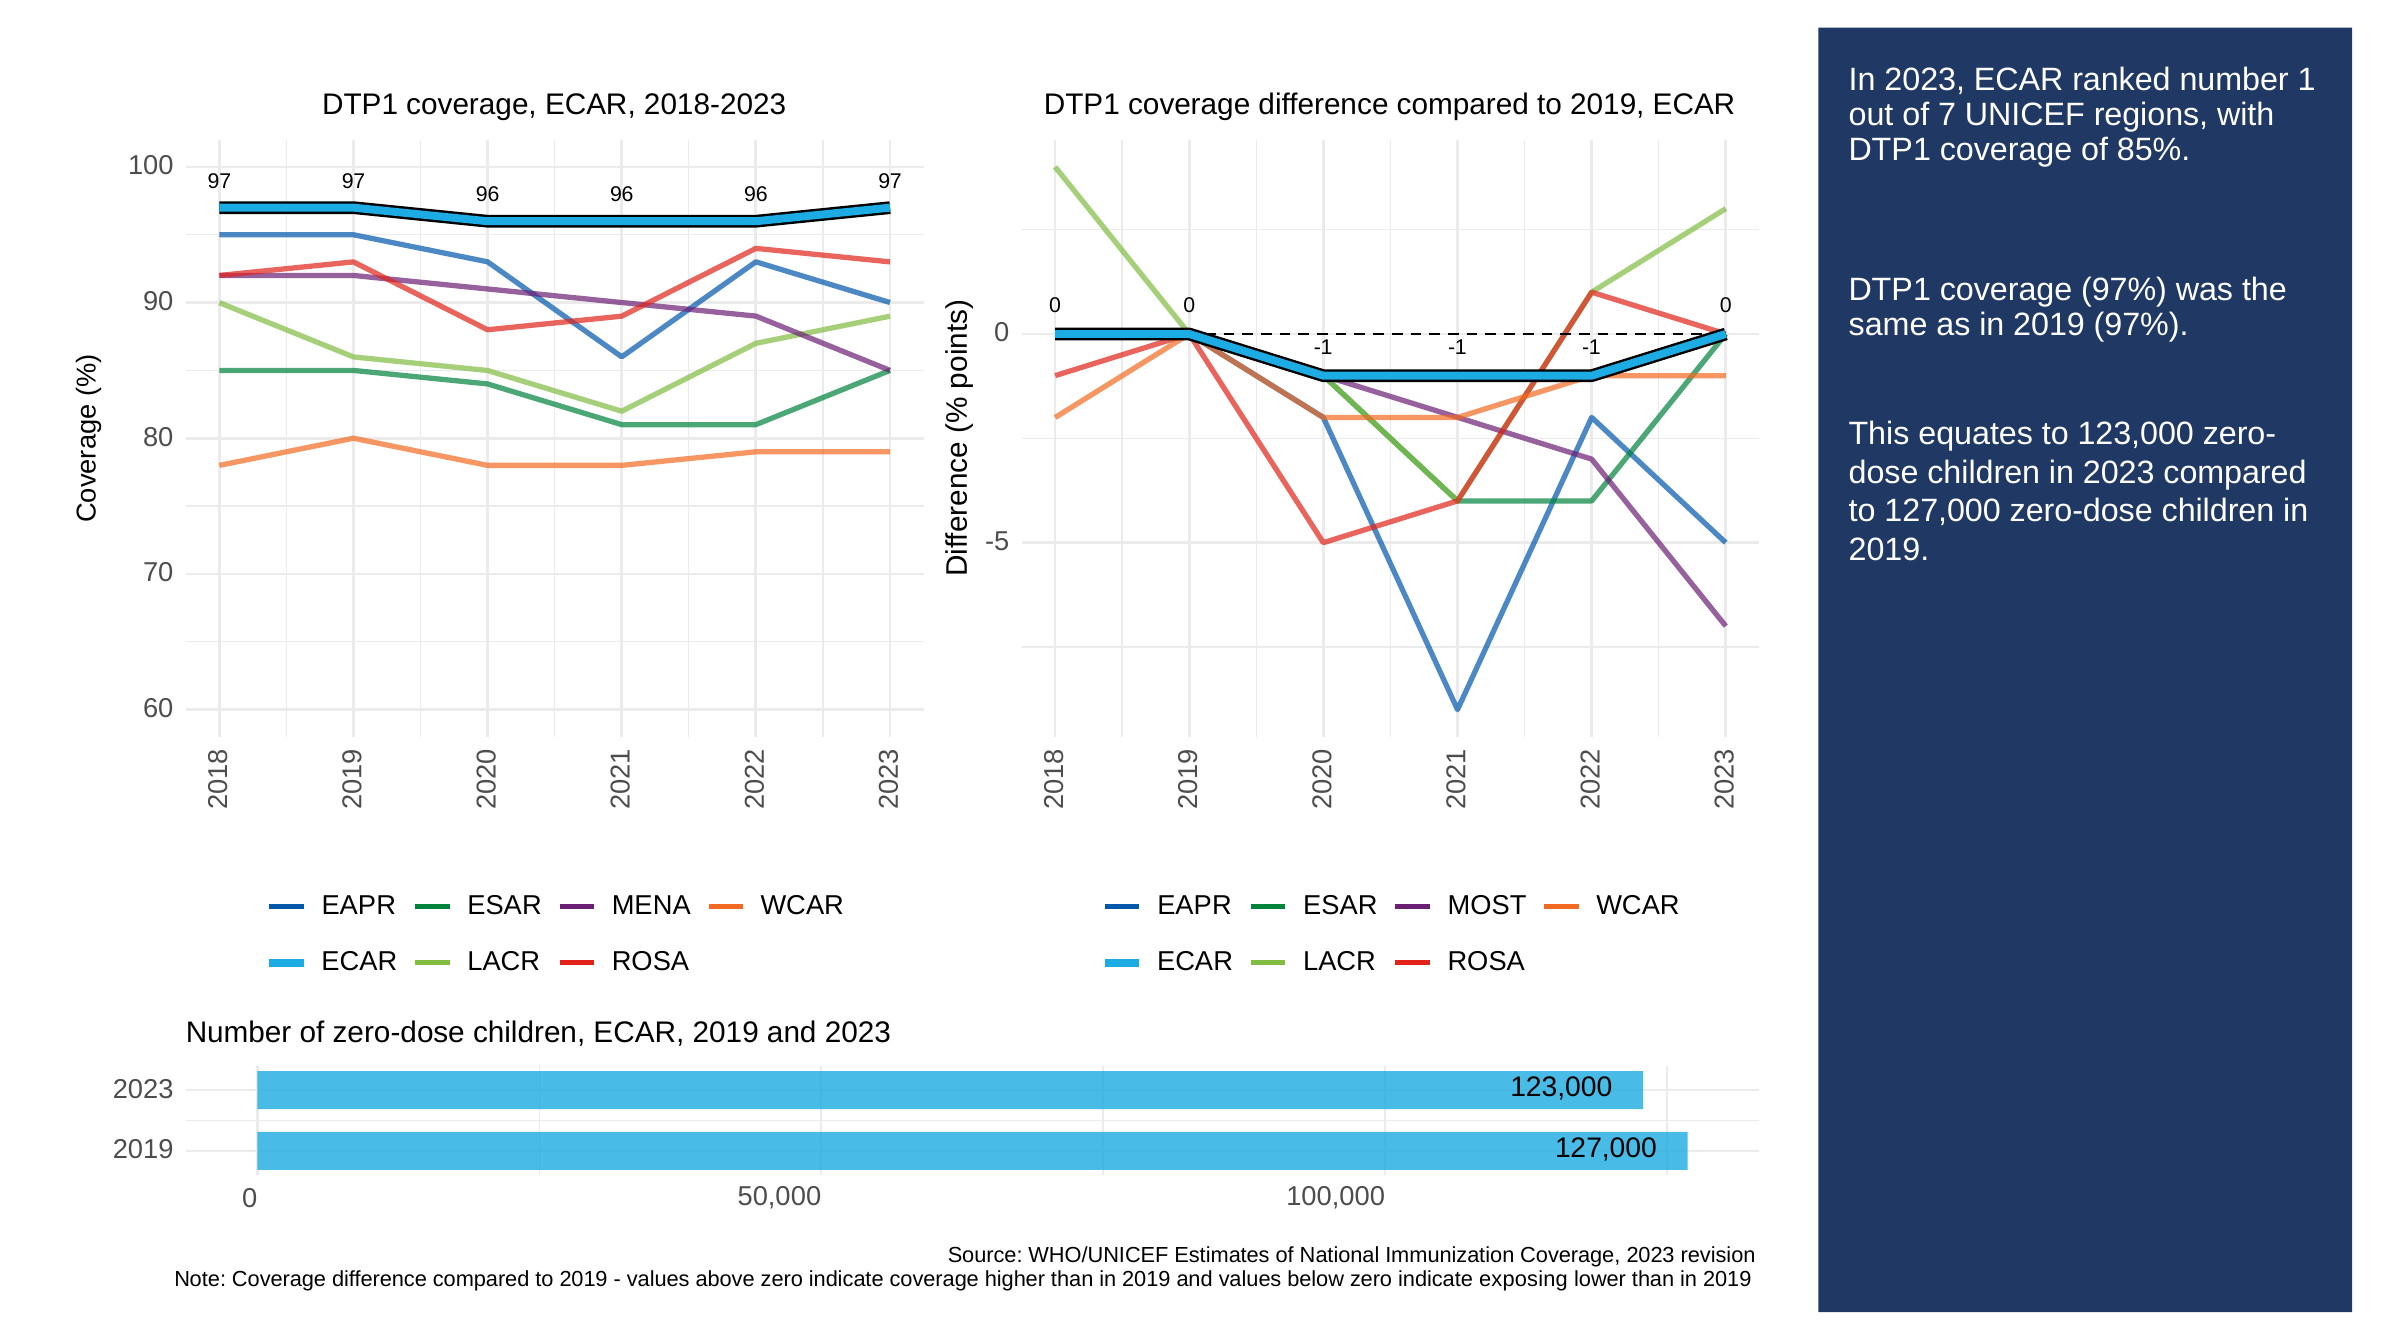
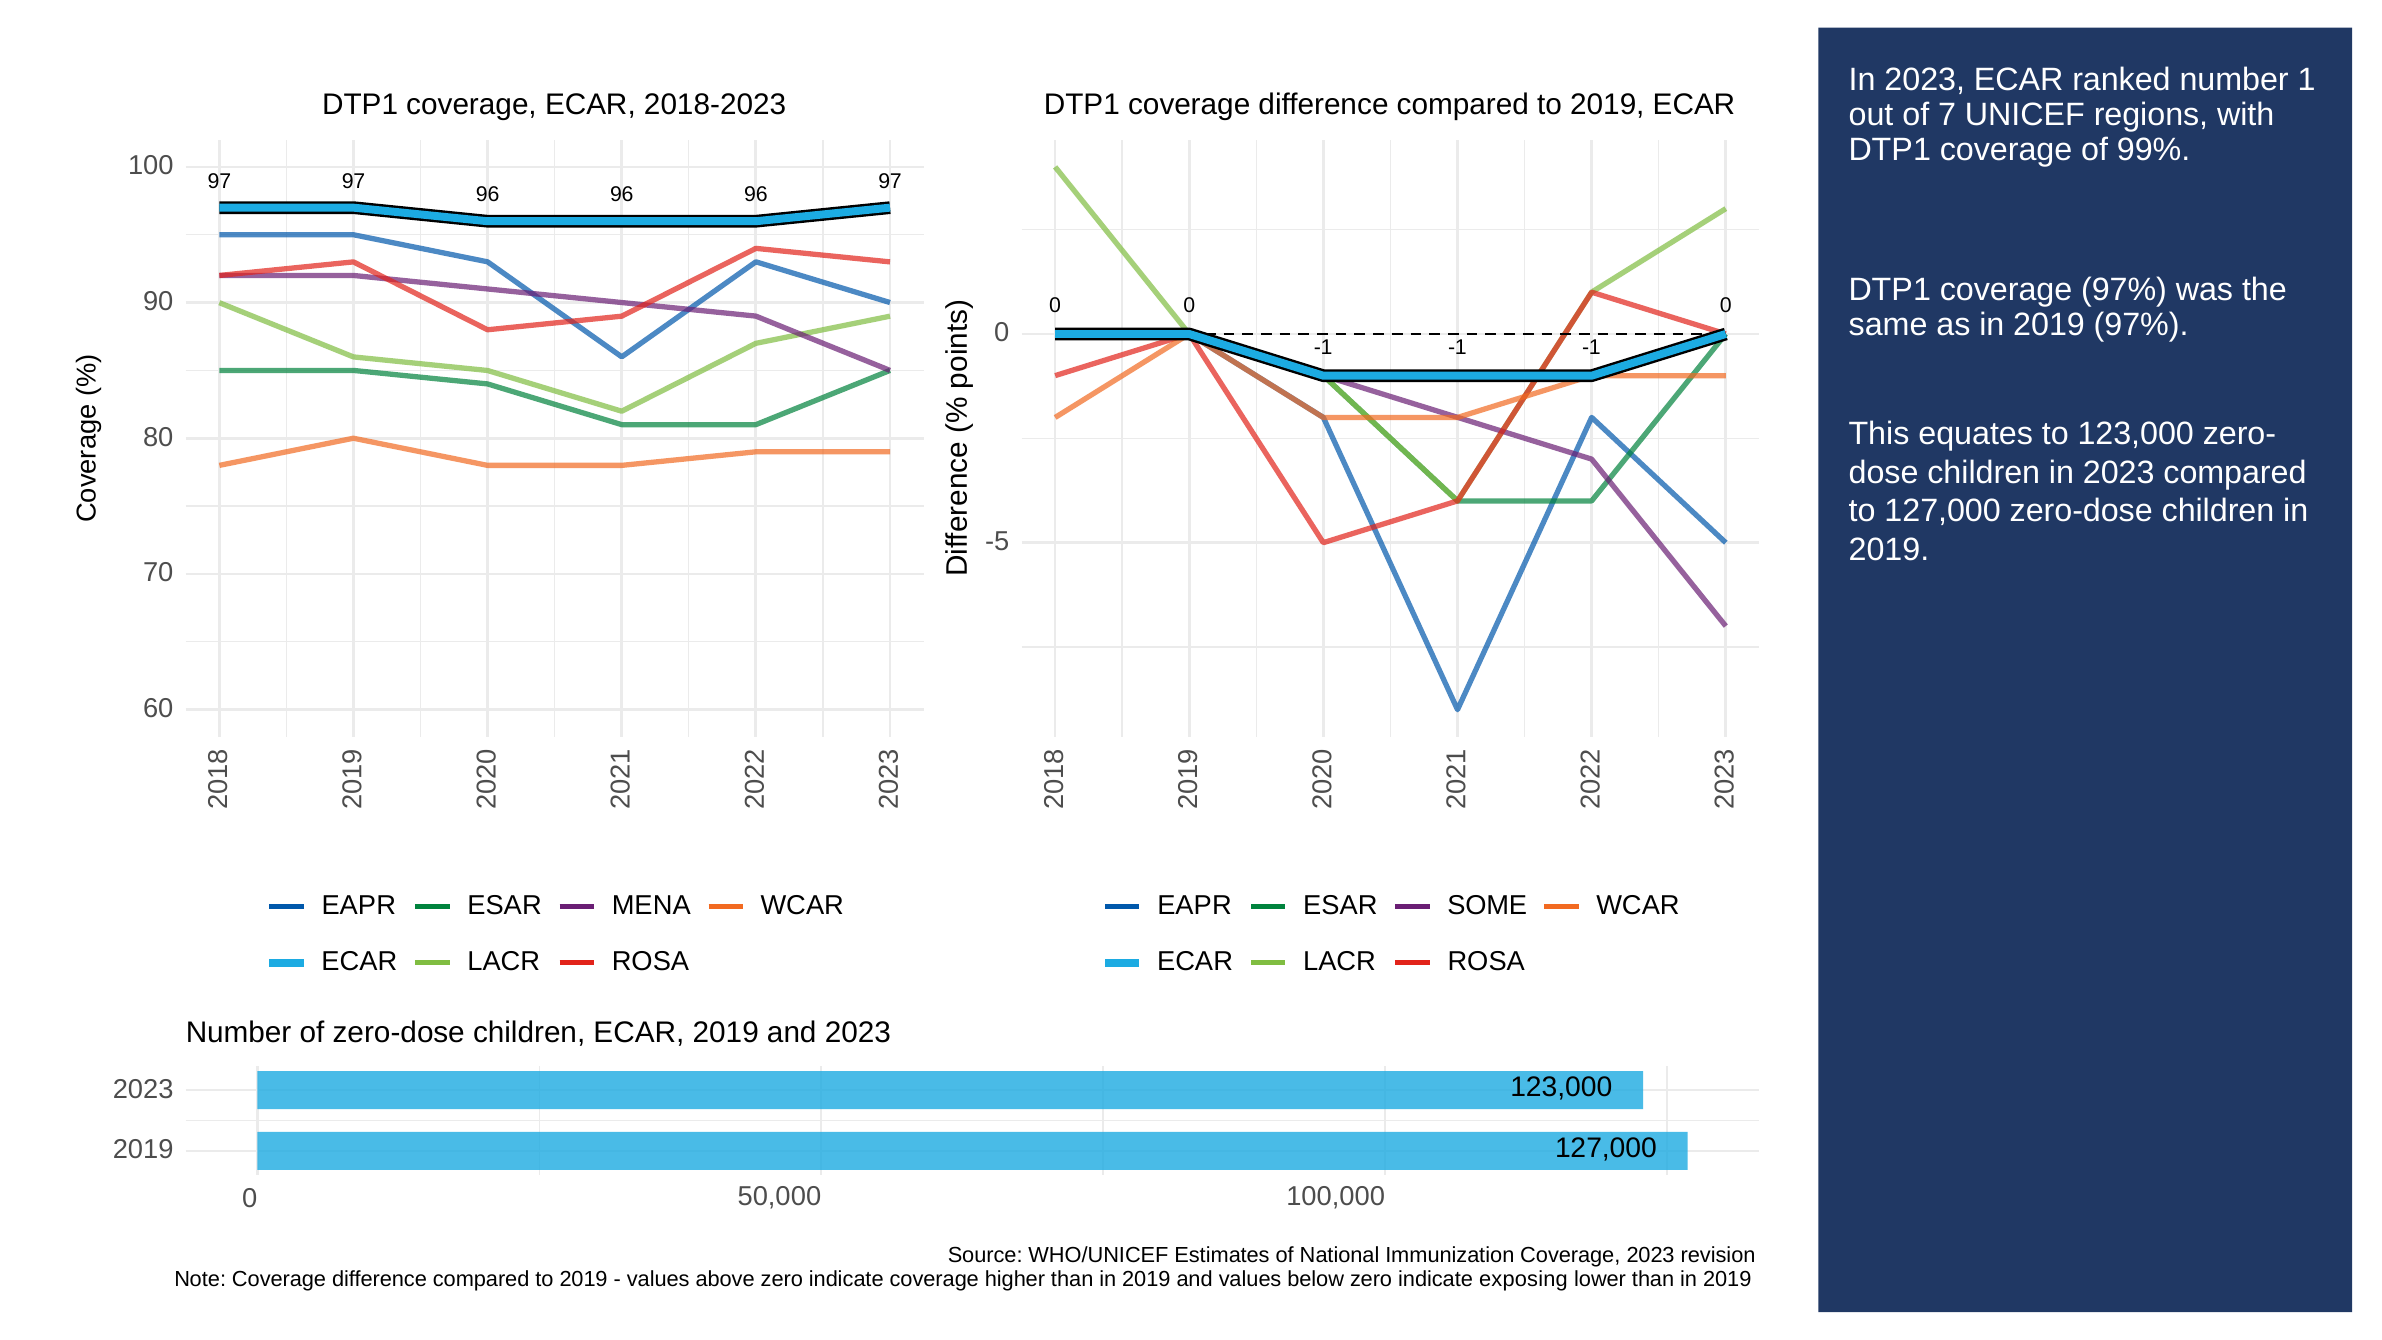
85%: 85% -> 99% (2154, 149)
MOST: MOST -> SOME (1487, 905)
